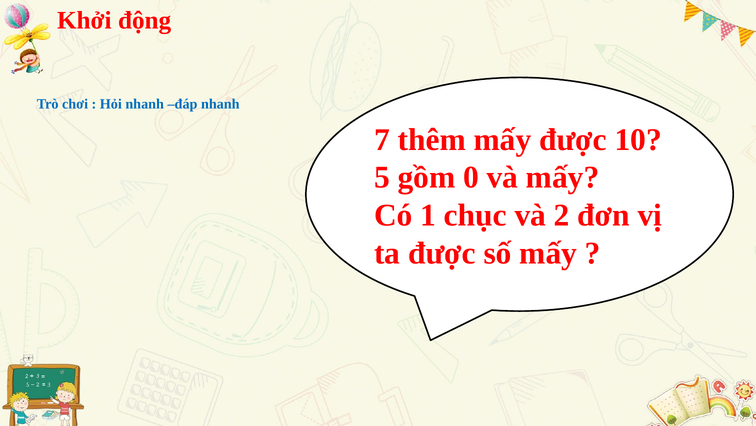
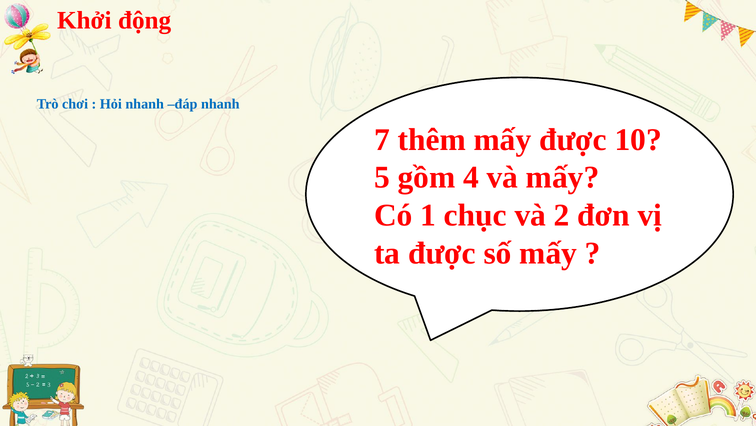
0: 0 -> 4 (471, 177)
